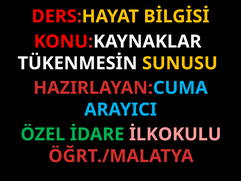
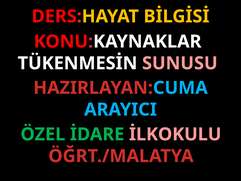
SUNUSU colour: yellow -> pink (180, 63)
